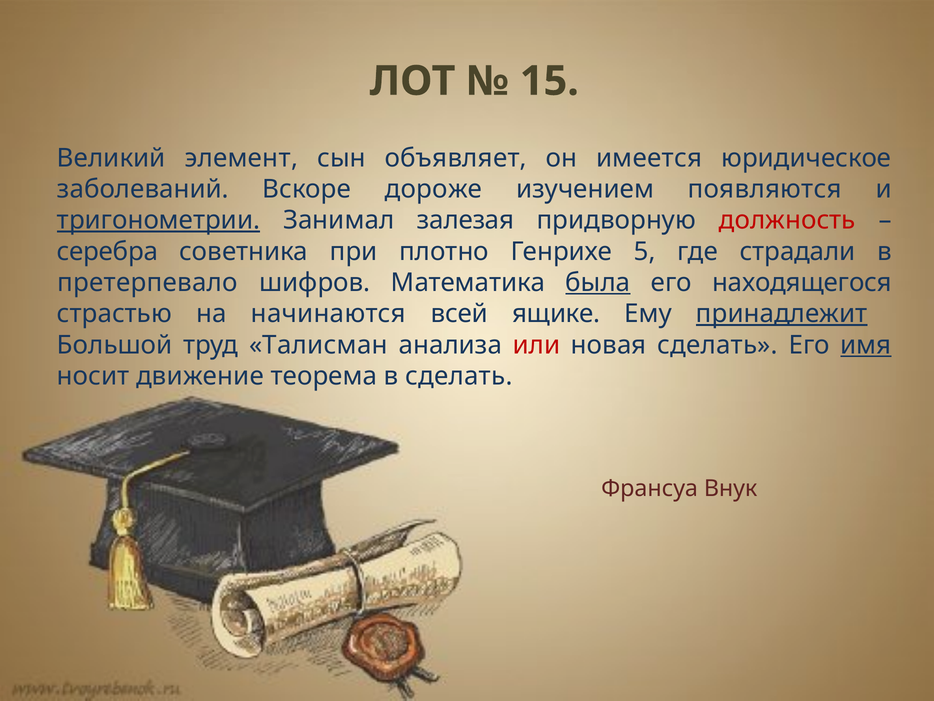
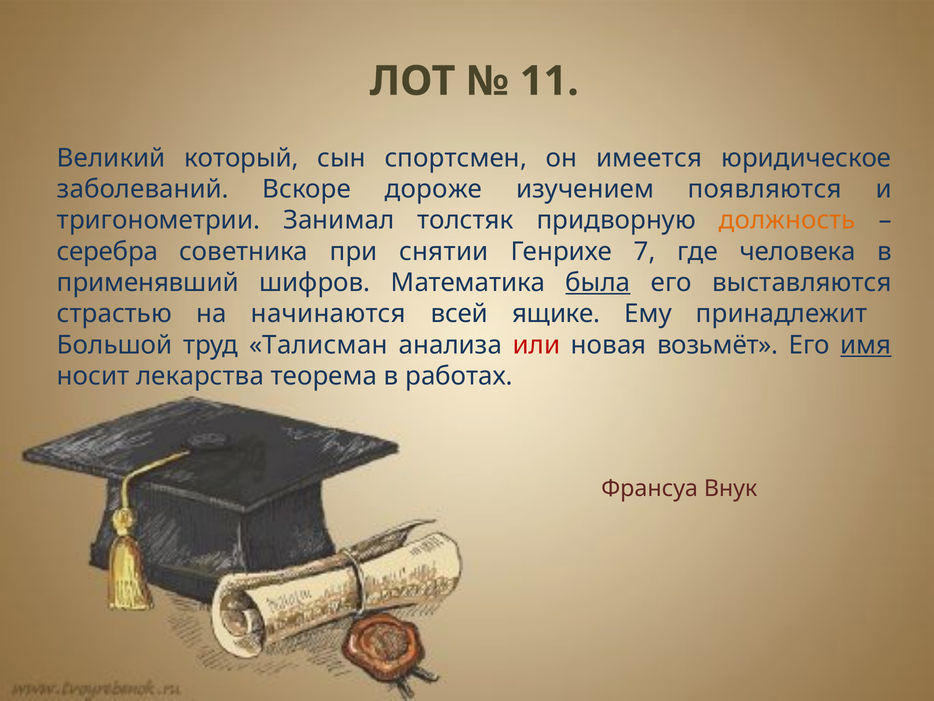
15: 15 -> 11 (549, 81)
элемент: элемент -> который (241, 158)
объявляет: объявляет -> спортсмен (456, 158)
тригонометрии underline: present -> none (159, 220)
залезая: залезая -> толстяк (465, 220)
должность colour: red -> orange (787, 220)
плотно: плотно -> снятии (444, 251)
5: 5 -> 7 (645, 251)
страдали: страдали -> человека (798, 251)
претерпевало: претерпевало -> применявший (148, 282)
находящегося: находящегося -> выставляются (802, 282)
принадлежит underline: present -> none (782, 314)
новая сделать: сделать -> возьмёт (718, 345)
движение: движение -> лекарства (200, 376)
в сделать: сделать -> работах (459, 376)
